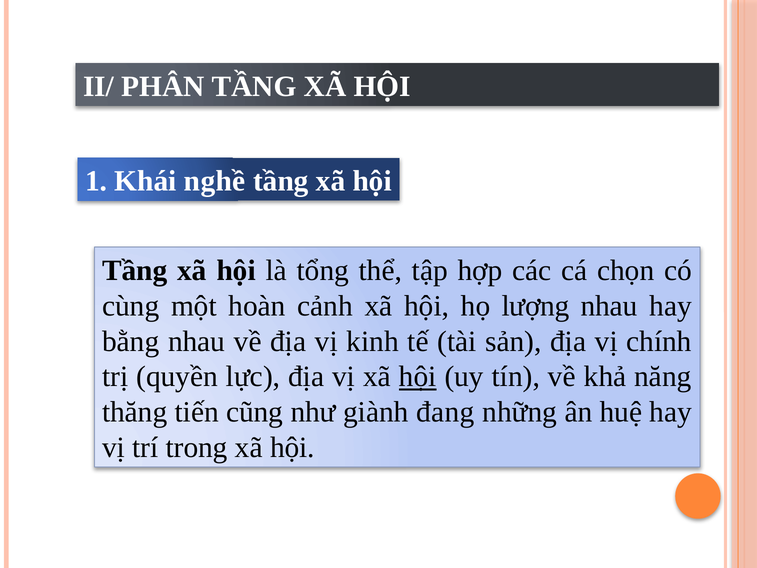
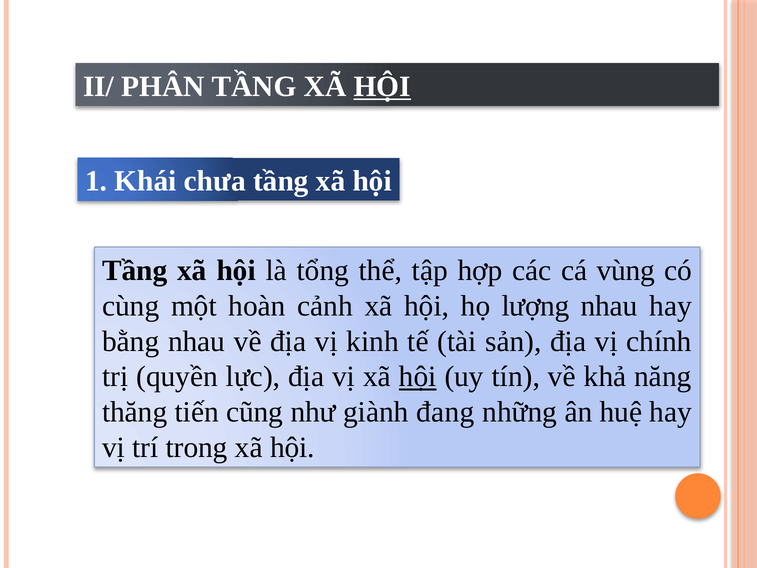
HỘI underline: none -> present (382, 87)
nghề: nghề -> chưa (215, 181)
chọn: chọn -> vùng (626, 271)
